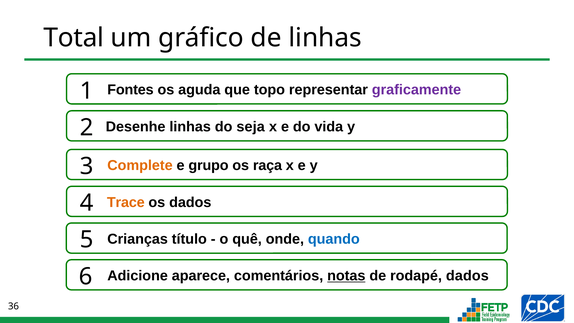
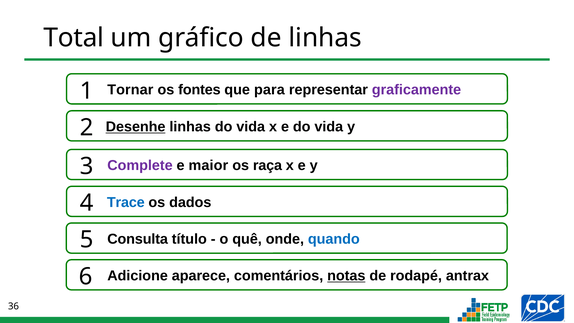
Fontes: Fontes -> Tornar (130, 90)
aguda: aguda -> fontes (199, 90)
topo: topo -> para (269, 90)
Desenhe underline: none -> present (136, 127)
linhas do seja: seja -> vida (251, 127)
Complete colour: orange -> purple (140, 165)
grupo: grupo -> maior (208, 165)
Trace colour: orange -> blue (126, 202)
Crianças: Crianças -> Consulta (138, 239)
rodapé dados: dados -> antrax (467, 276)
